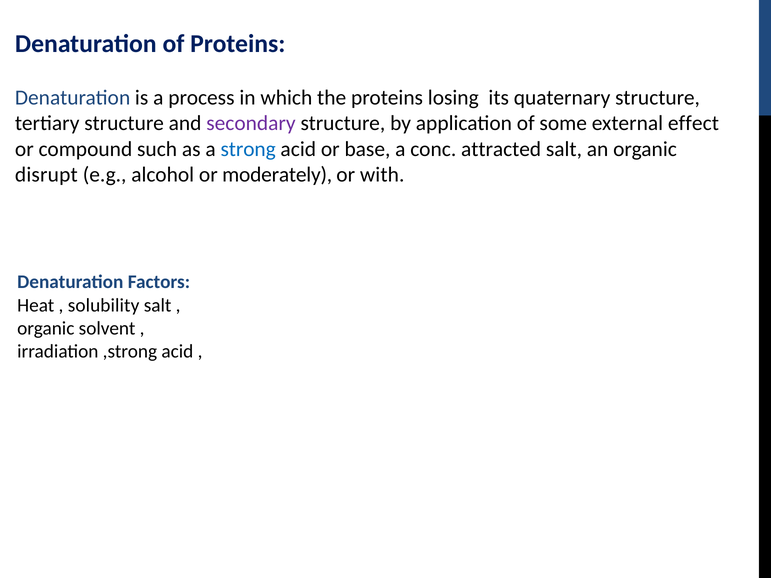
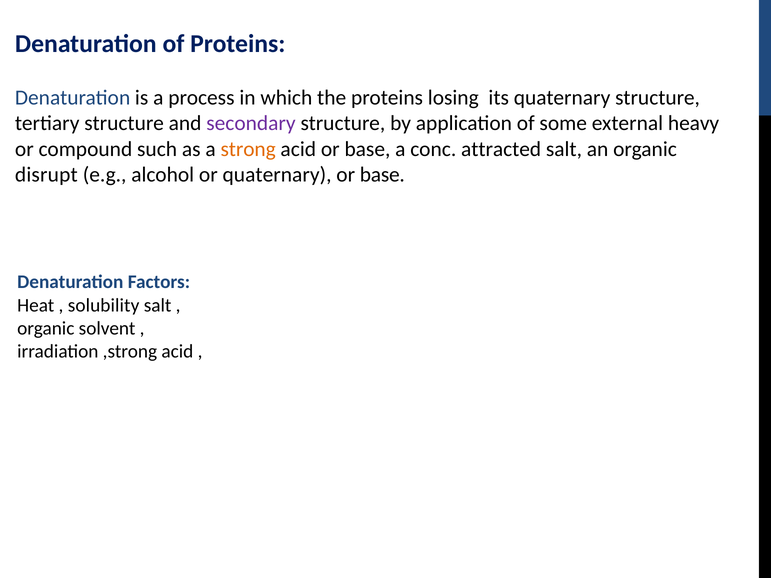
effect: effect -> heavy (694, 123)
strong colour: blue -> orange (248, 149)
or moderately: moderately -> quaternary (277, 175)
with: with -> base (382, 175)
